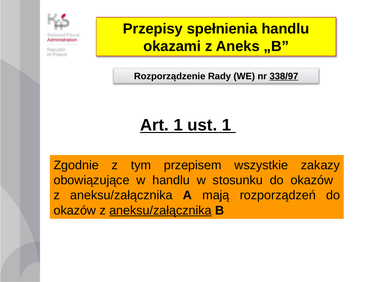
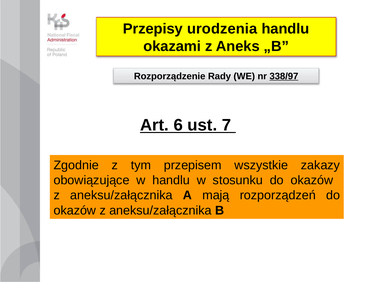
spełnienia: spełnienia -> urodzenia (222, 29)
Art 1: 1 -> 6 (178, 125)
ust 1: 1 -> 7 (226, 125)
aneksu/załącznika underline: present -> none (160, 210)
